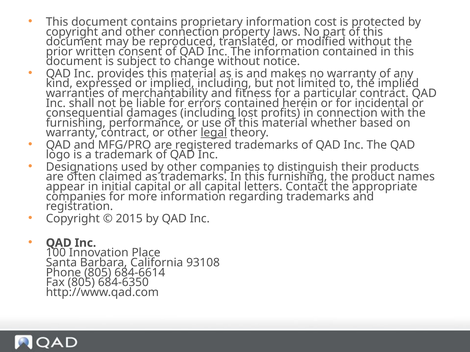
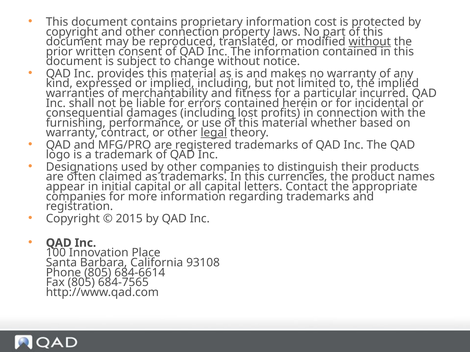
without underline: none -> present (370, 42)
particular contract: contract -> incurred (384, 93)
this furnishing: furnishing -> currencies (297, 177)
684-6350: 684-6350 -> 684-7565 (123, 283)
